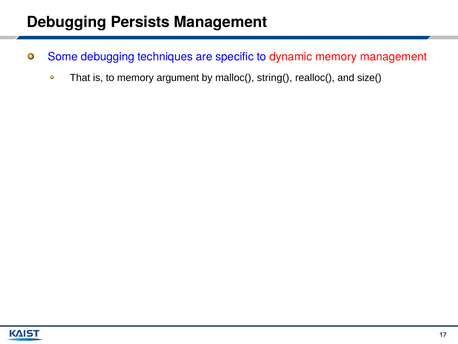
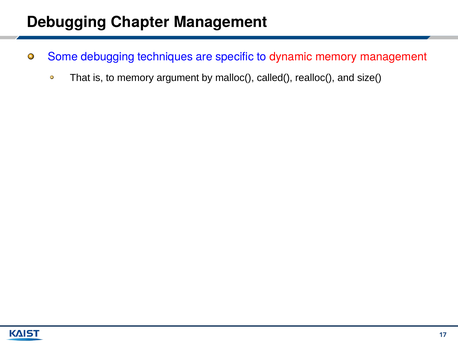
Persists: Persists -> Chapter (140, 22)
string(: string( -> called( (275, 78)
